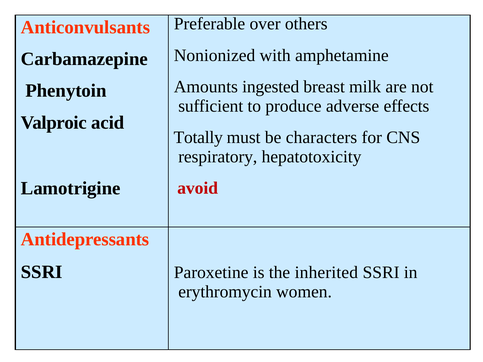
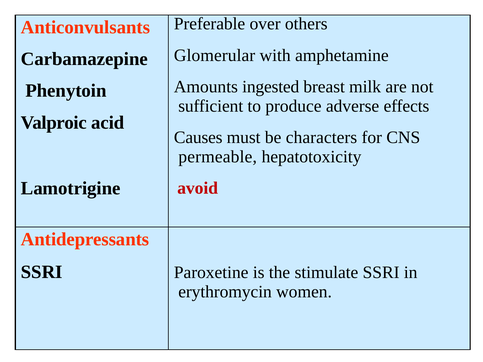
Nonionized: Nonionized -> Glomerular (215, 55)
Totally: Totally -> Causes (198, 137)
respiratory: respiratory -> permeable (218, 157)
inherited: inherited -> stimulate (326, 273)
